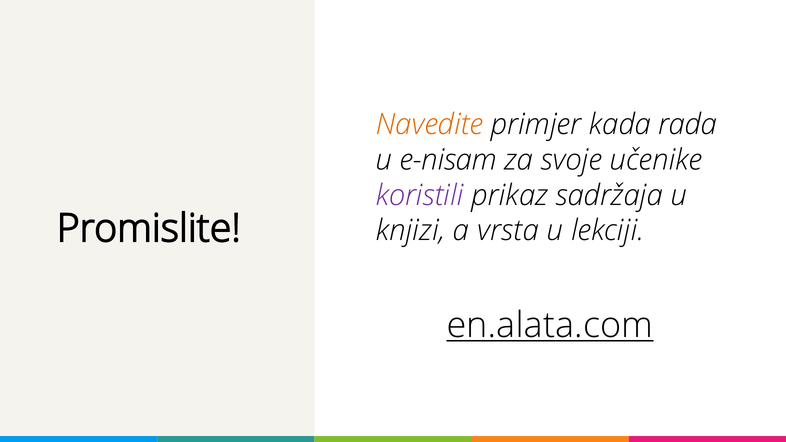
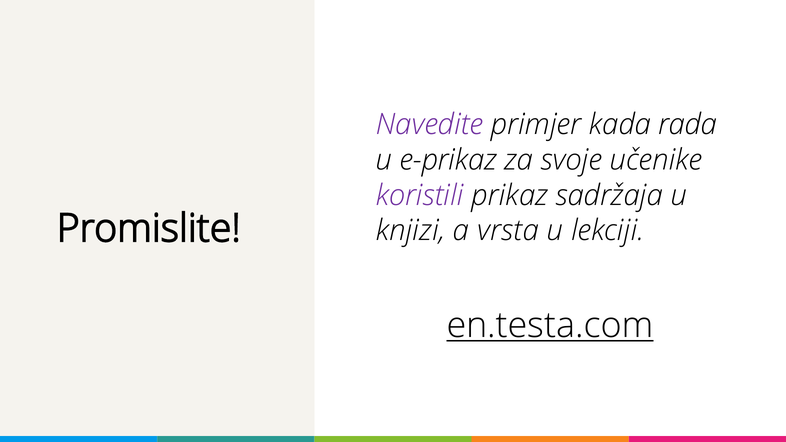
Navedite colour: orange -> purple (429, 125)
e-nisam: e-nisam -> e-prikaz (448, 160)
en.alata.com: en.alata.com -> en.testa.com (550, 325)
